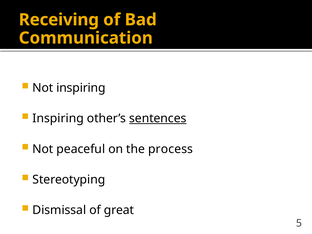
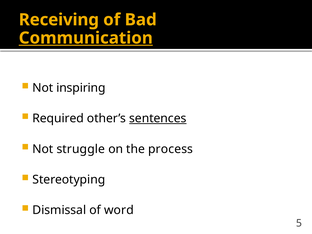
Communication underline: none -> present (86, 38)
Inspiring: Inspiring -> Required (58, 118)
peaceful: peaceful -> struggle (81, 149)
great: great -> word (119, 210)
